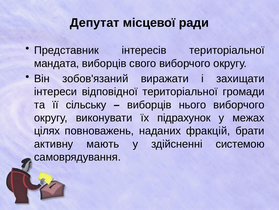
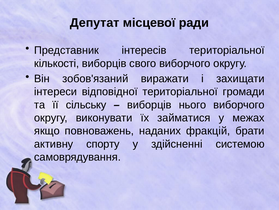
мандата: мандата -> кількості (57, 63)
підрахунок: підрахунок -> займатися (184, 117)
цілях: цілях -> якщо (47, 131)
мають: мають -> спорту (103, 144)
